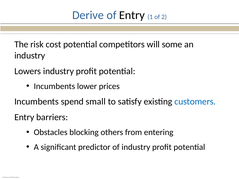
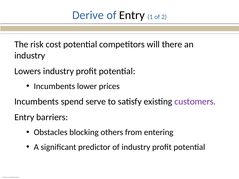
some: some -> there (172, 44)
small: small -> serve (96, 102)
customers colour: blue -> purple (195, 102)
